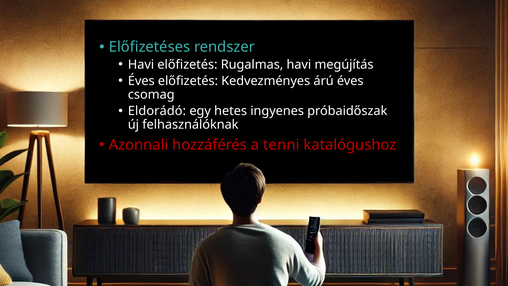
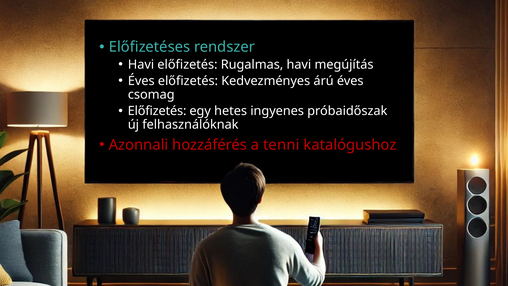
Eldorádó: Eldorádó -> Előfizetés (157, 111)
